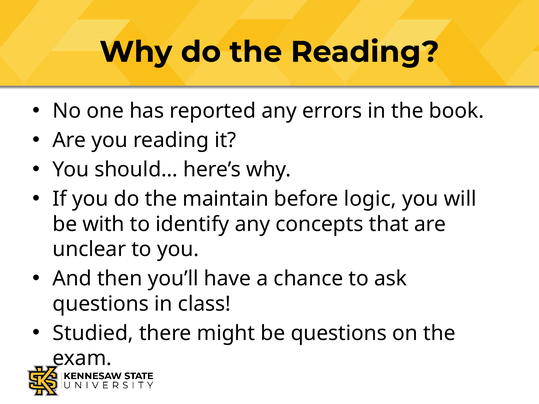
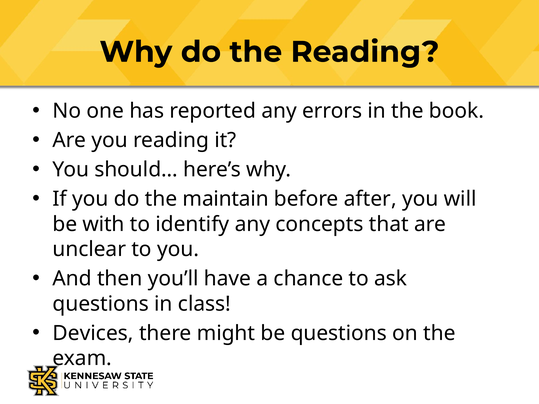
logic: logic -> after (370, 199)
Studied: Studied -> Devices (93, 333)
